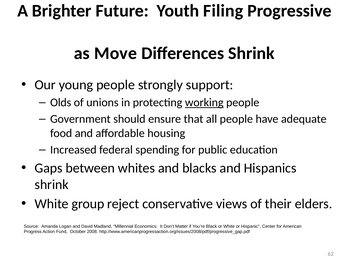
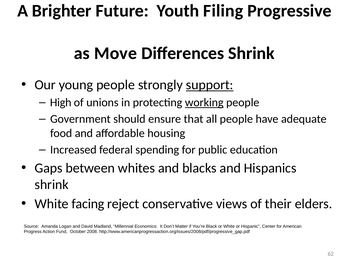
support underline: none -> present (210, 85)
Olds: Olds -> High (61, 103)
group: group -> facing (88, 204)
